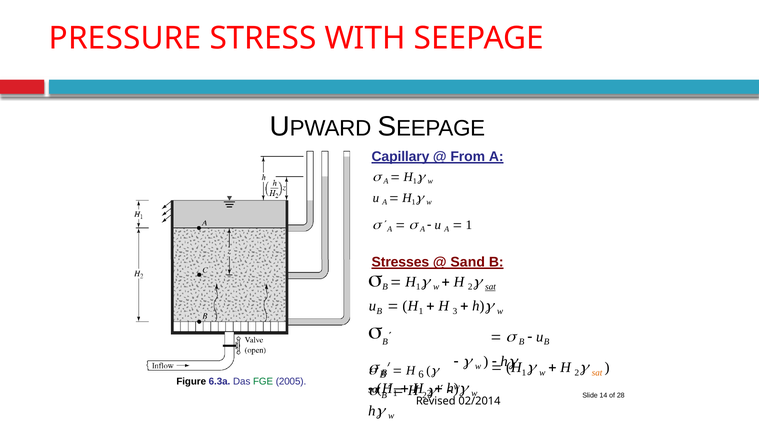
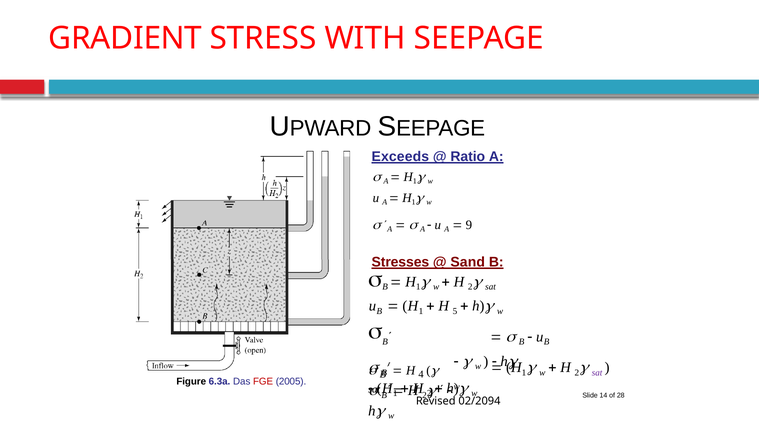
PRESSURE: PRESSURE -> GRADIENT (125, 38)
Capillary: Capillary -> Exceeds (400, 157)
From: From -> Ratio (468, 157)
1: 1 -> 9 (469, 225)
sat underline: present -> none (491, 287)
3: 3 -> 5 (455, 311)
sat colour: orange -> purple (597, 372)
6: 6 -> 4 (421, 374)
FGE colour: green -> red (263, 381)
02/2014: 02/2014 -> 02/2094 (479, 401)
